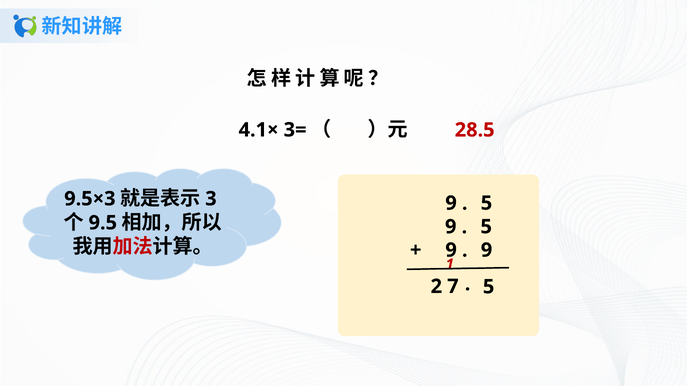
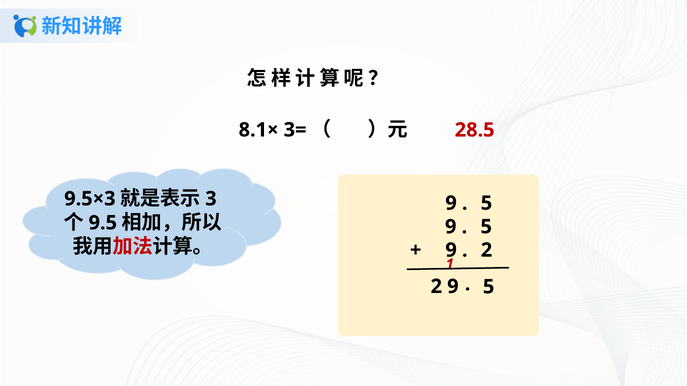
4.1×: 4.1× -> 8.1× (259, 130)
9: 9 -> 2 (487, 250)
2 7: 7 -> 9 (453, 287)
